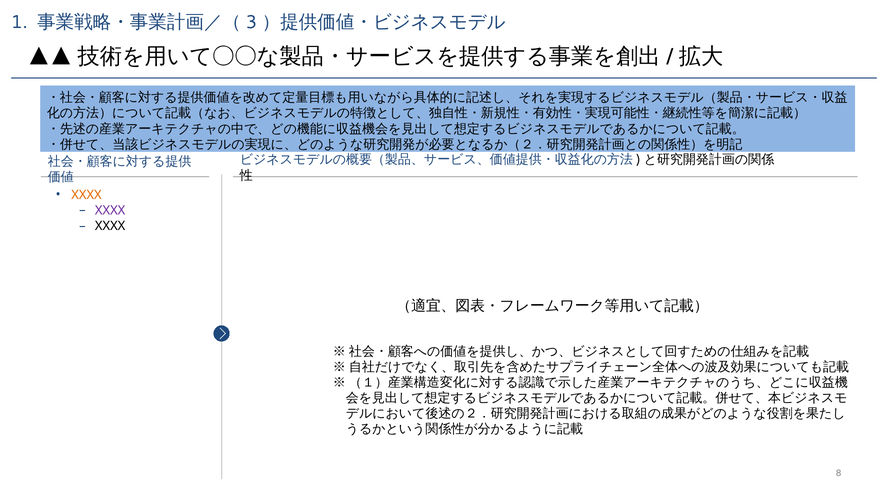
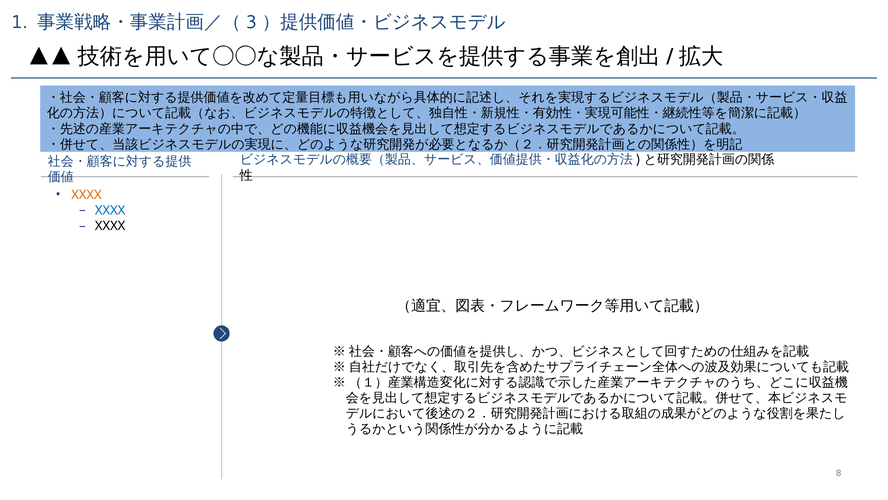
XXXX colour: purple -> blue (110, 210)
